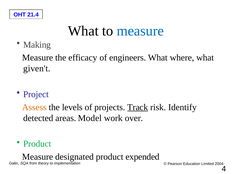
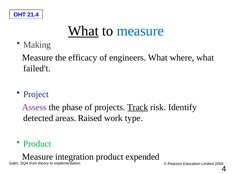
What underline: none -> present (83, 31)
given't: given't -> failed't (37, 69)
Assess colour: orange -> purple (34, 107)
levels: levels -> phase (72, 107)
Model: Model -> Raised (90, 118)
over: over -> type (134, 118)
designated: designated -> integration (75, 157)
